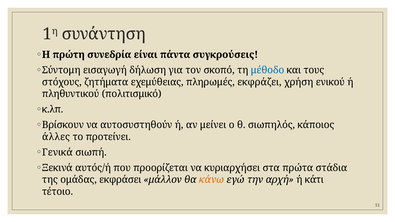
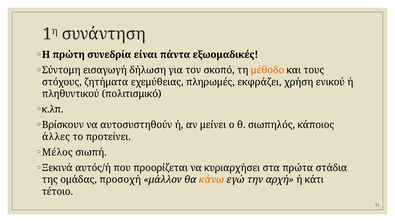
συγκρούσεις: συγκρούσεις -> εξωομαδικές (225, 55)
μέθοδο colour: blue -> orange (267, 70)
Γενικά: Γενικά -> Μέλος (57, 152)
εκφράσει: εκφράσει -> προσοχή (120, 180)
